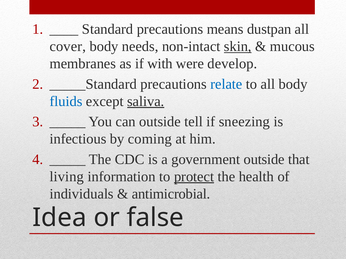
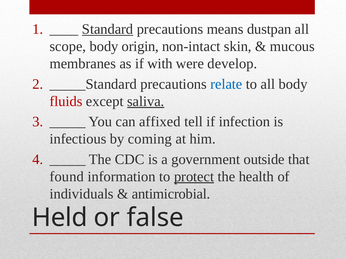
Standard underline: none -> present (108, 29)
cover: cover -> scope (68, 47)
needs: needs -> origin (140, 47)
skin underline: present -> none (238, 47)
fluids colour: blue -> red (66, 102)
can outside: outside -> affixed (160, 122)
sneezing: sneezing -> infection (244, 122)
living: living -> found (67, 177)
Idea: Idea -> Held (60, 218)
